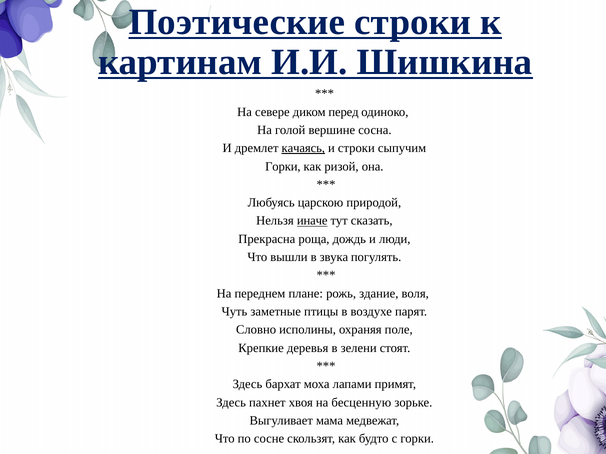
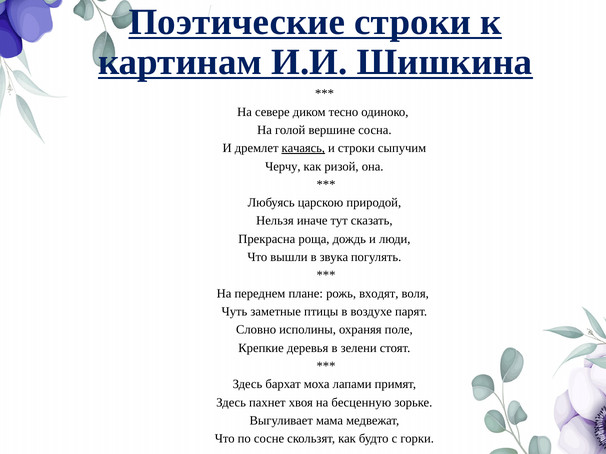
перед: перед -> тесно (343, 112)
Горки: Горки -> Черчу (283, 167)
иначе underline: present -> none (312, 221)
здание: здание -> входят (379, 294)
